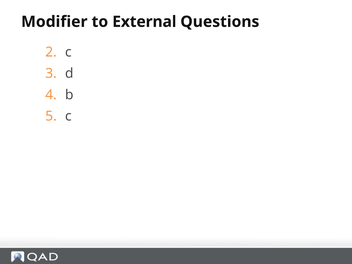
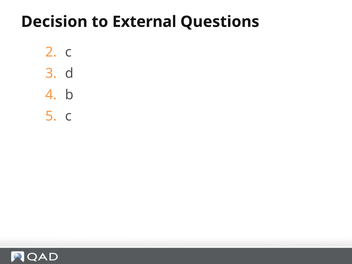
Modifier: Modifier -> Decision (54, 22)
